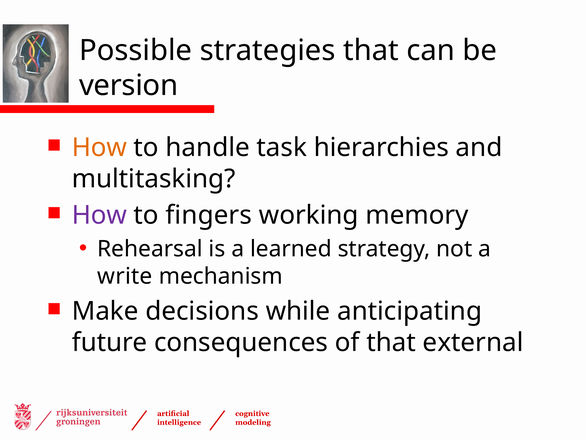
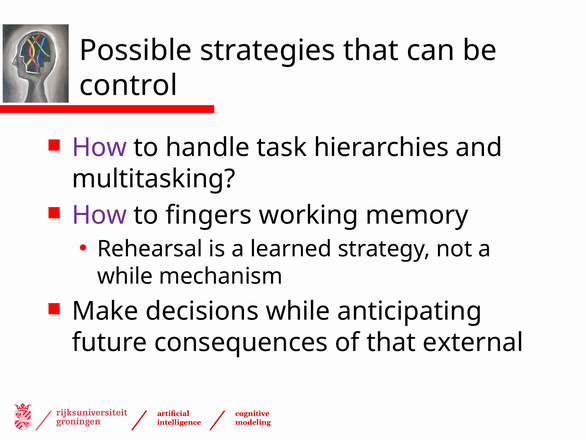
version: version -> control (128, 86)
How colour: orange -> purple (99, 147)
write: write -> while (125, 276)
